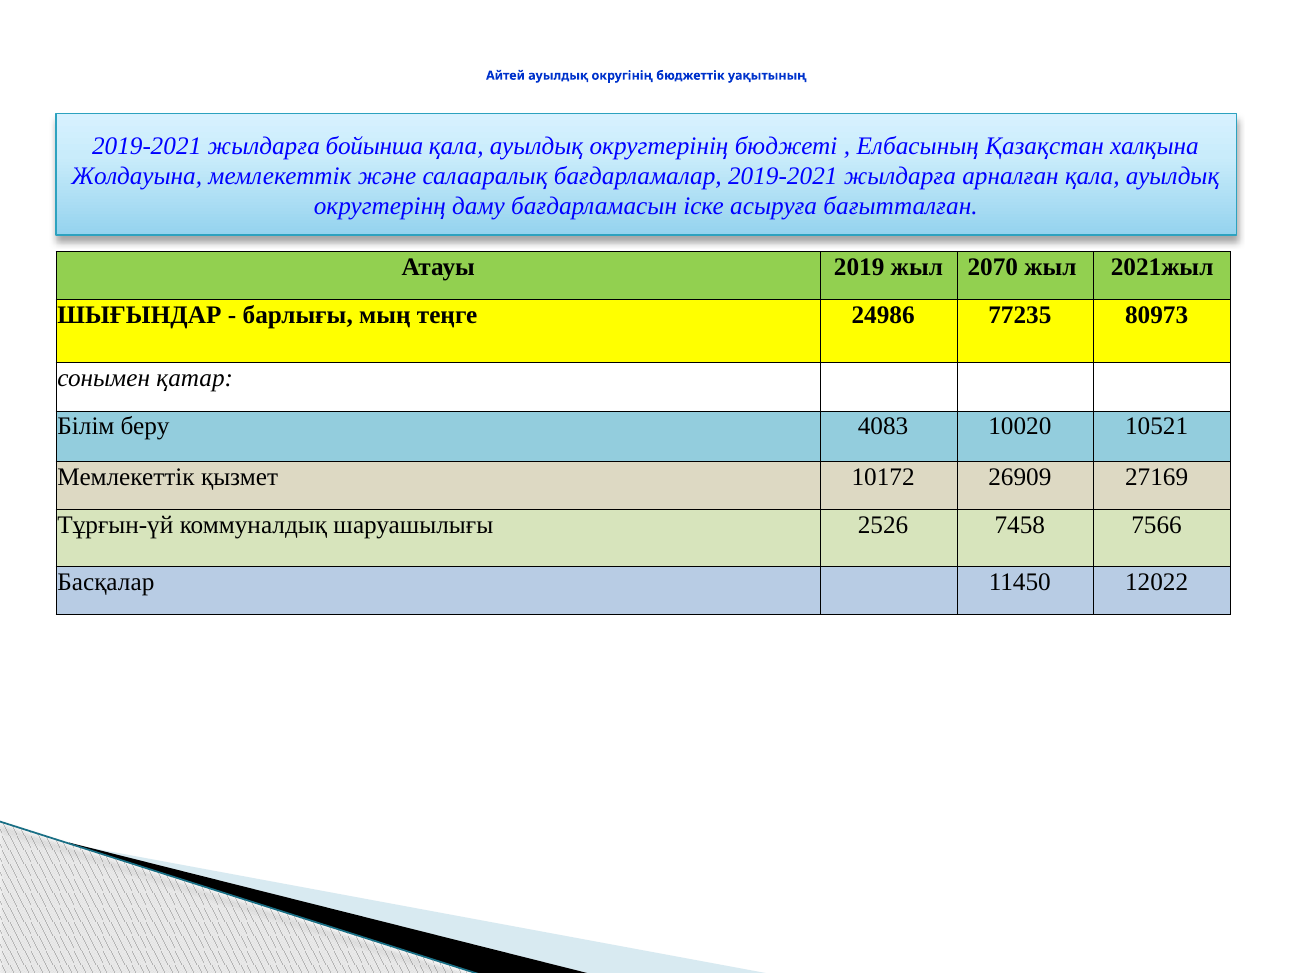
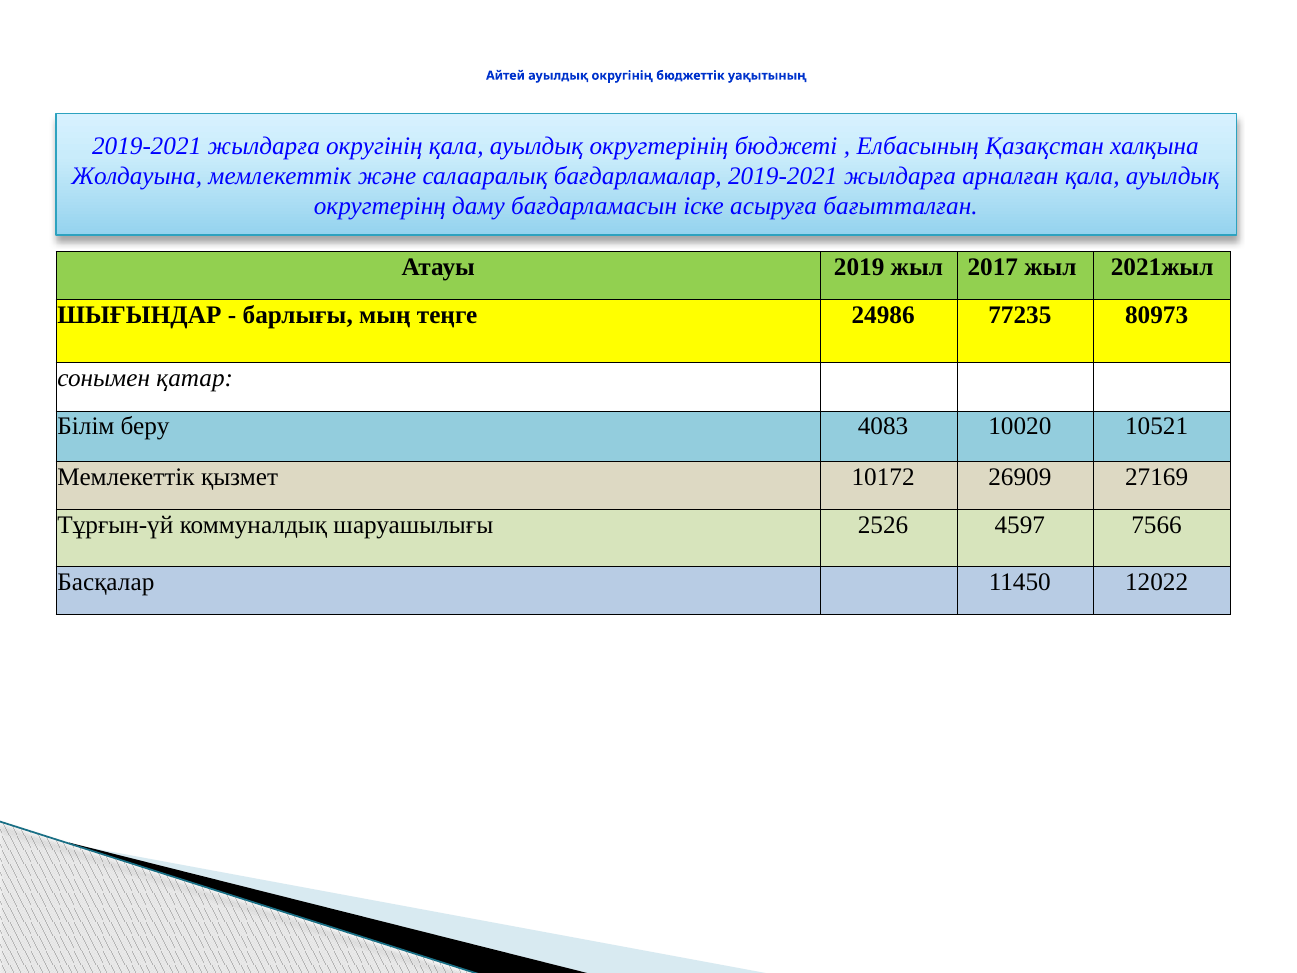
жылдарға бойынша: бойынша -> округінің (374, 146)
2070: 2070 -> 2017 (993, 267)
7458: 7458 -> 4597 (1020, 525)
